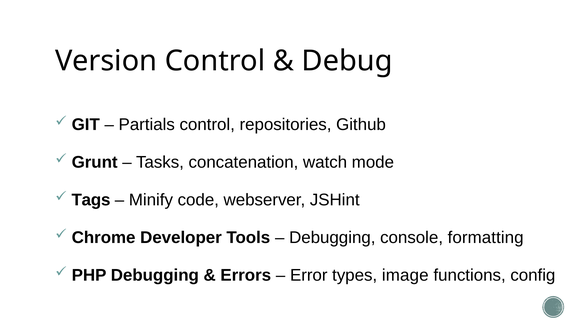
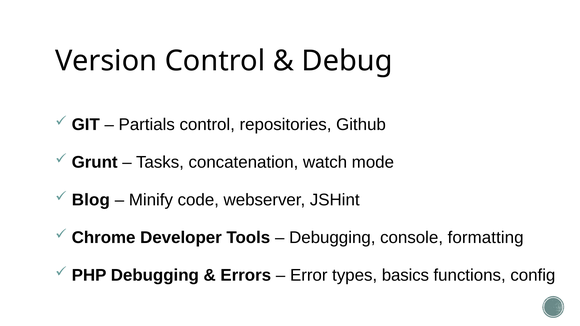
Tags: Tags -> Blog (91, 200)
image: image -> basics (405, 275)
